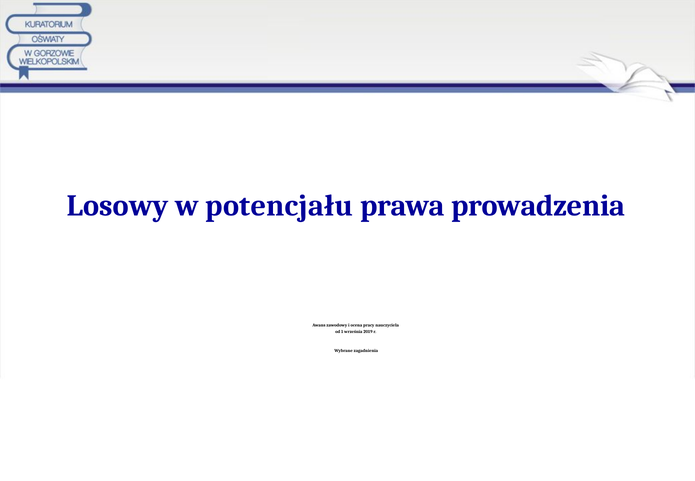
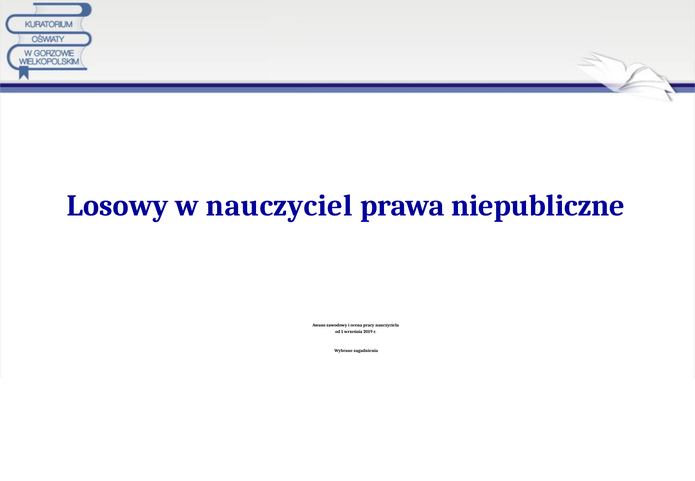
potencjału: potencjału -> nauczyciel (279, 206)
prowadzenia: prowadzenia -> niepubliczne (538, 206)
